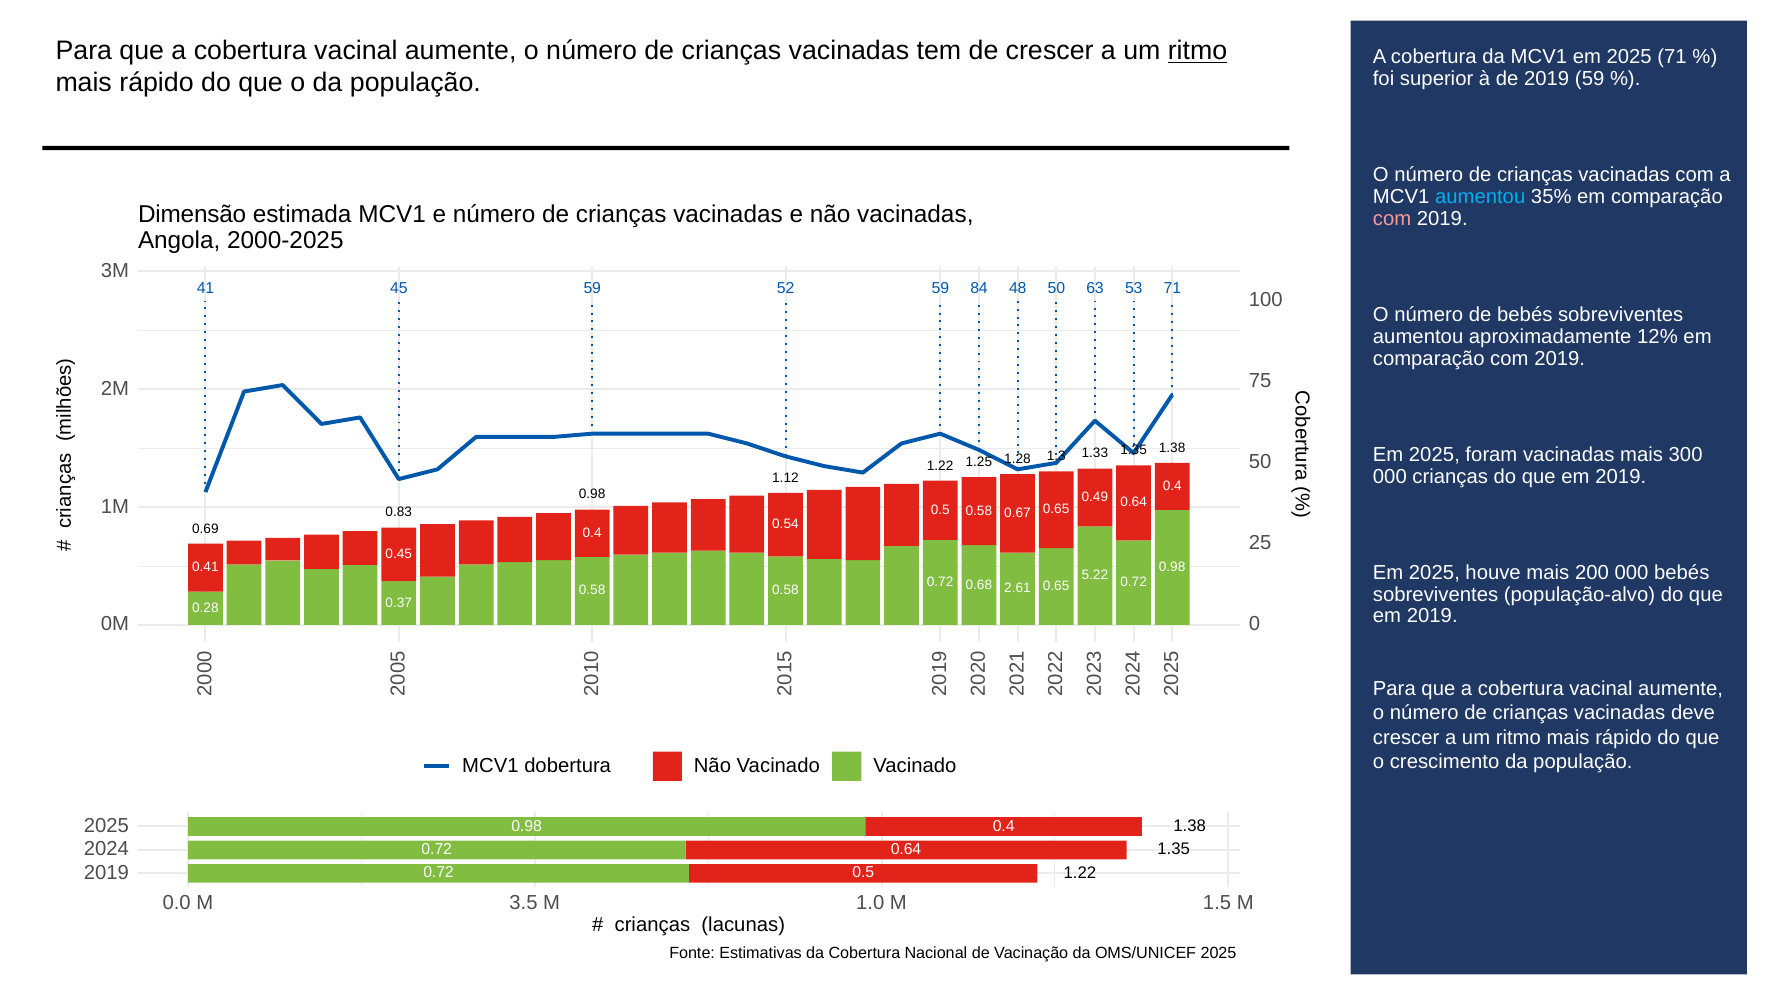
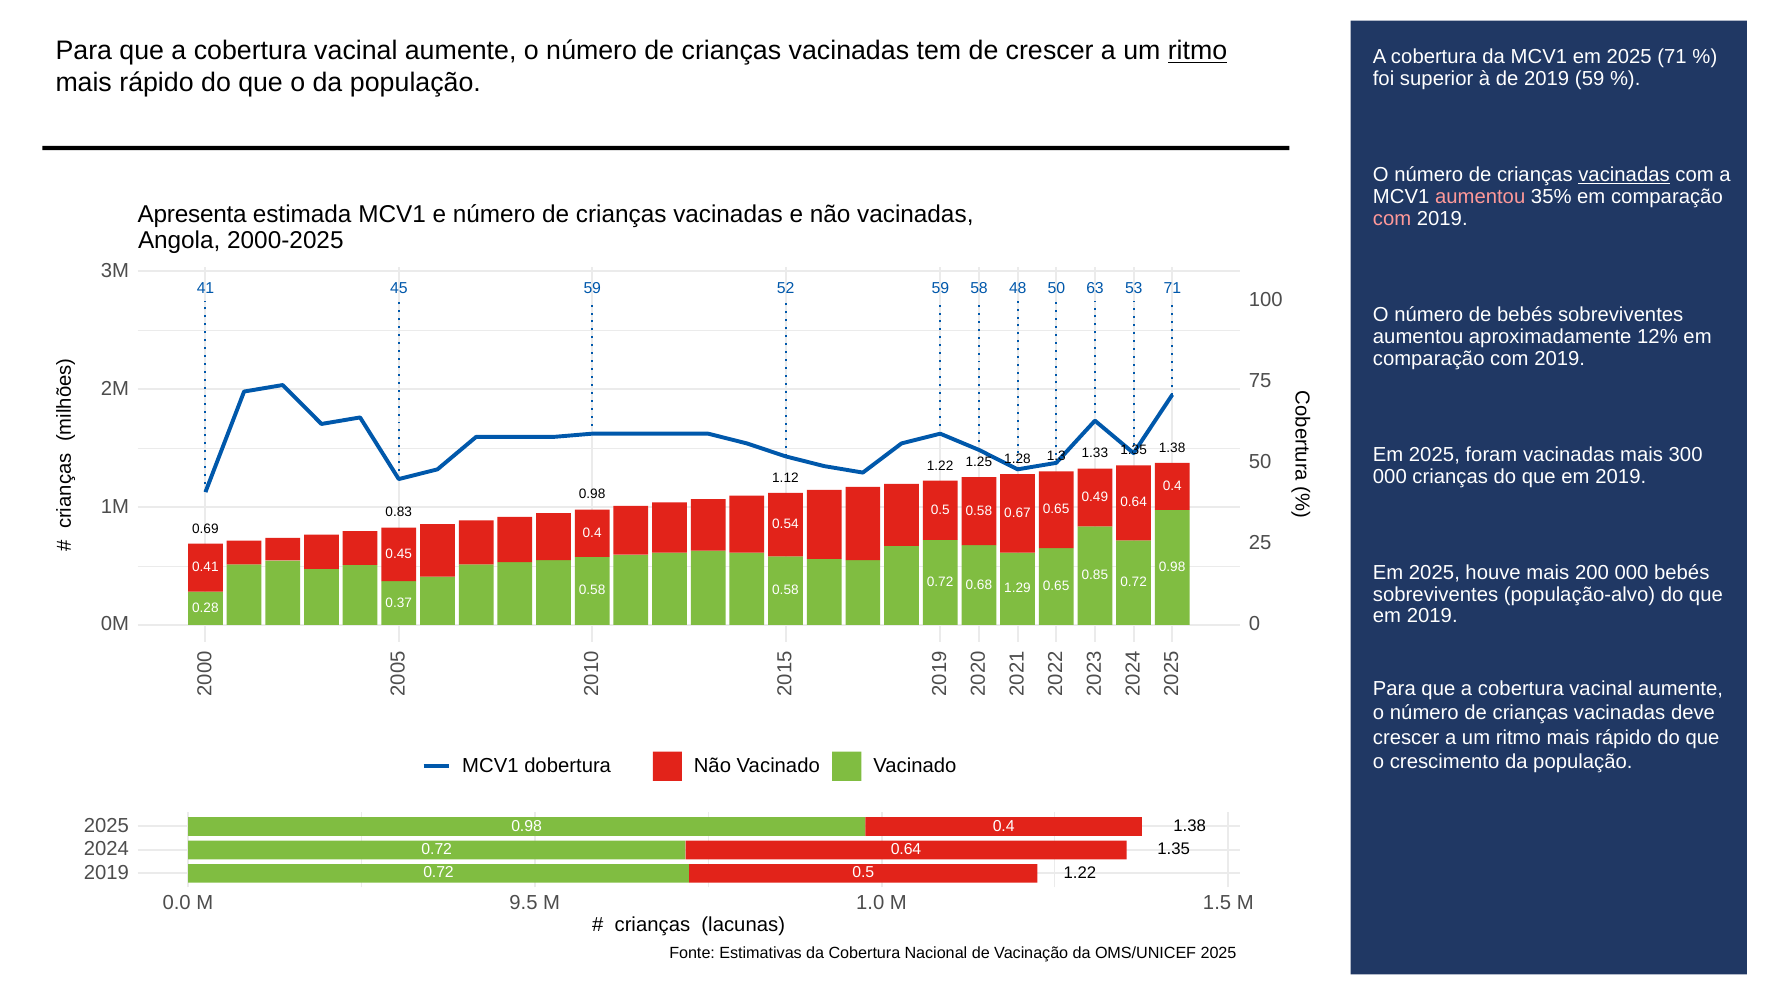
vacinadas underline: none -> present (1624, 175)
aumentou colour: light blue -> pink (1480, 197)
Dimensão: Dimensão -> Apresenta (192, 214)
84: 84 -> 58 (979, 288)
5.22: 5.22 -> 0.85 (1095, 575)
2.61: 2.61 -> 1.29 (1018, 588)
3.5: 3.5 -> 9.5 (523, 903)
